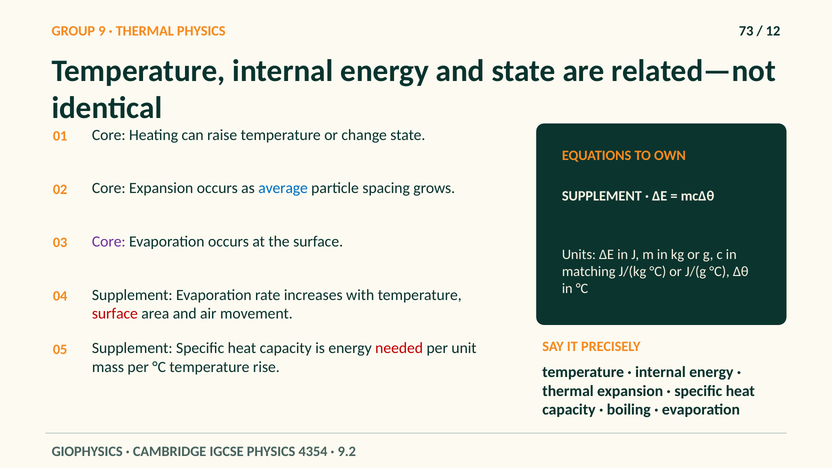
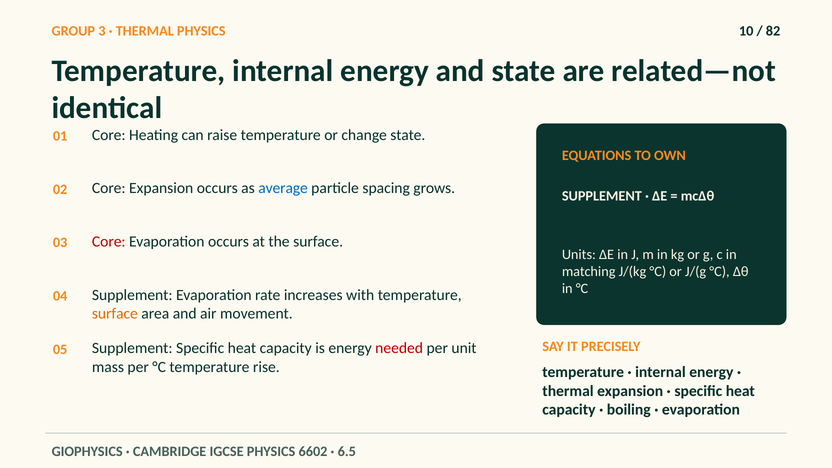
9: 9 -> 3 (102, 31)
73: 73 -> 10 (746, 31)
12: 12 -> 82 (773, 31)
Core colour: purple -> red (109, 242)
surface colour: red -> orange (115, 314)
4354: 4354 -> 6602 (313, 451)
9.2: 9.2 -> 6.5 (347, 451)
